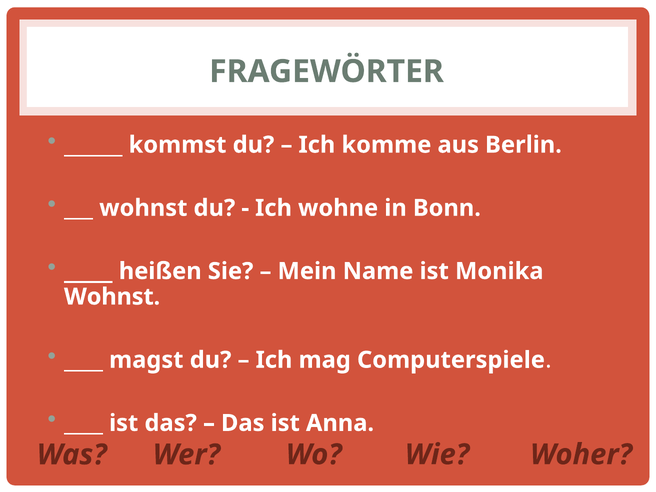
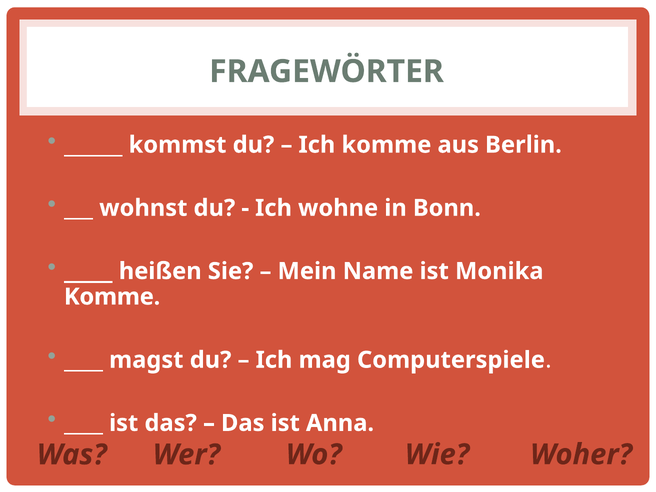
Wohnst: Wohnst -> Komme (112, 297)
